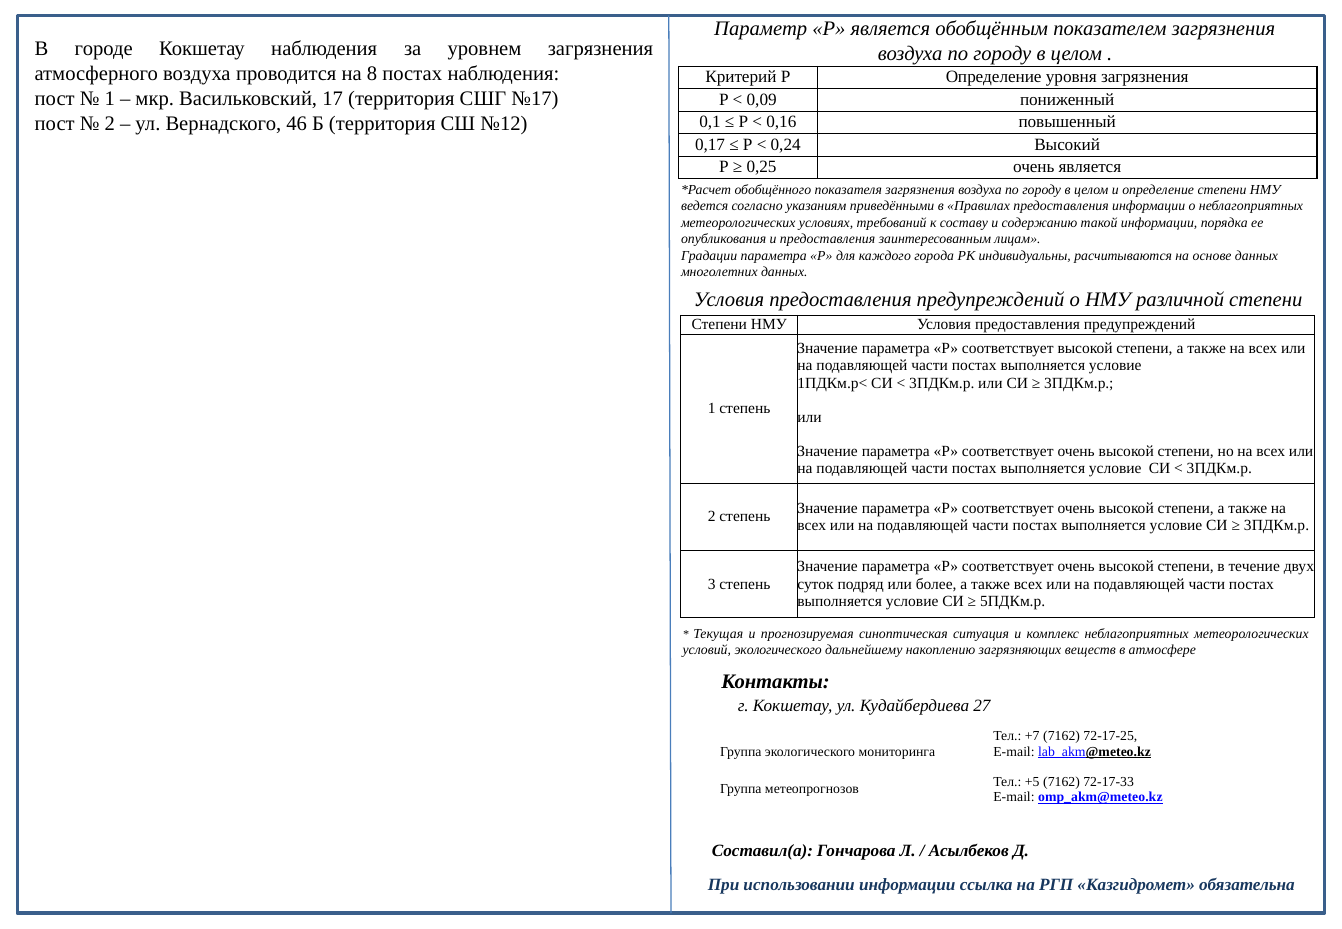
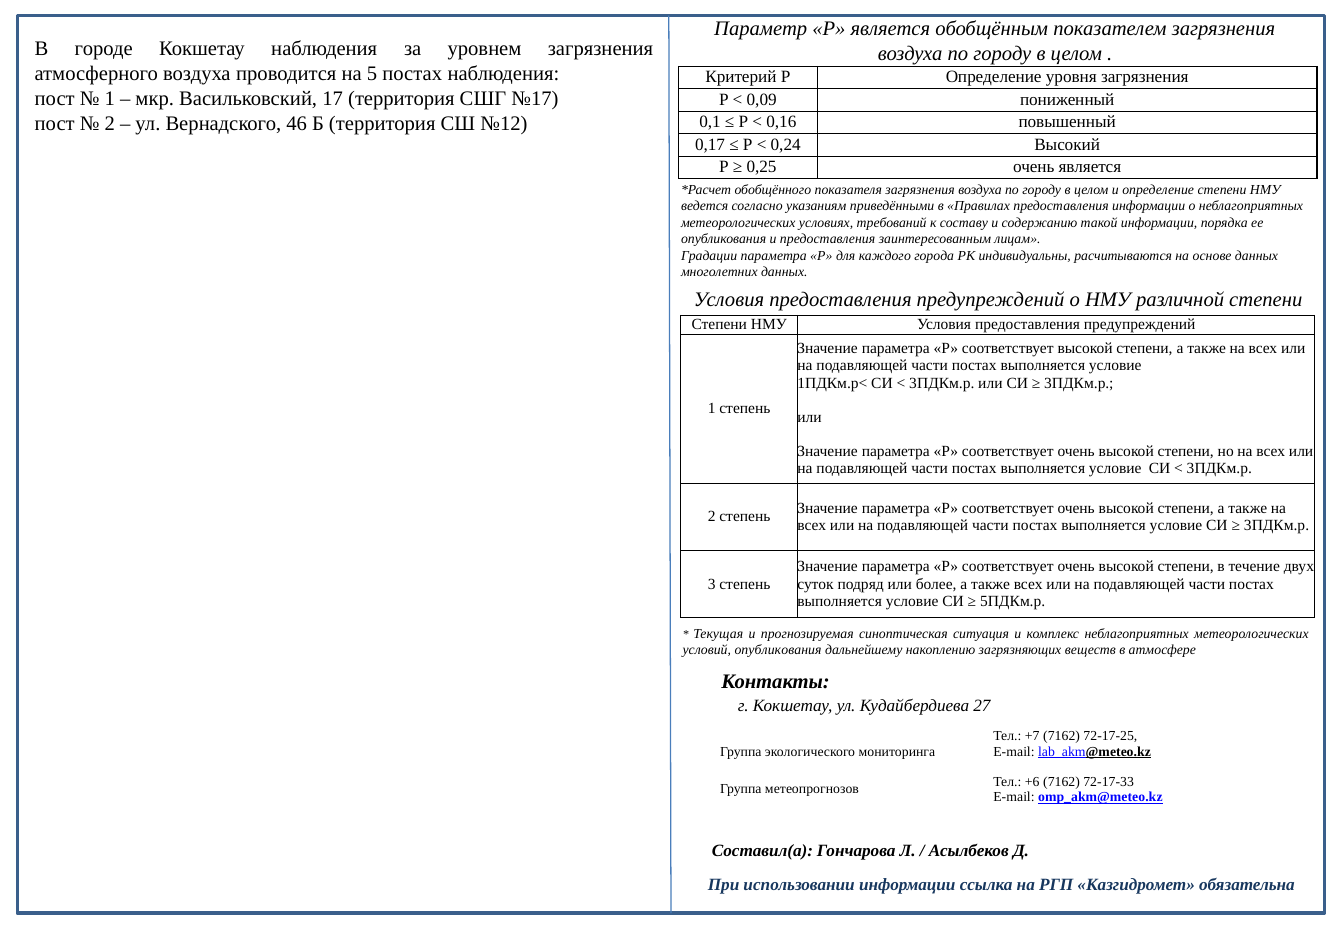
8: 8 -> 5 (372, 74)
условий экологического: экологического -> опубликования (778, 650)
+5: +5 -> +6 (1032, 782)
